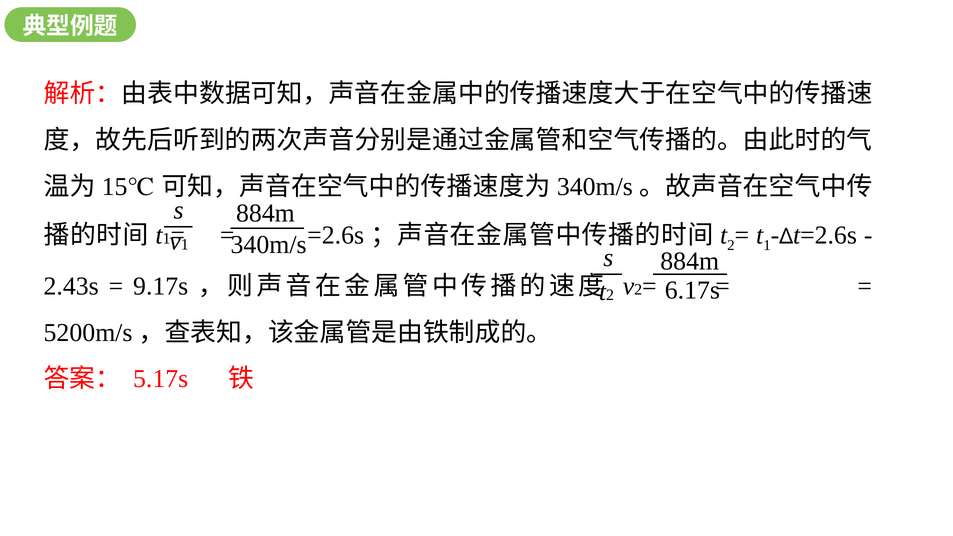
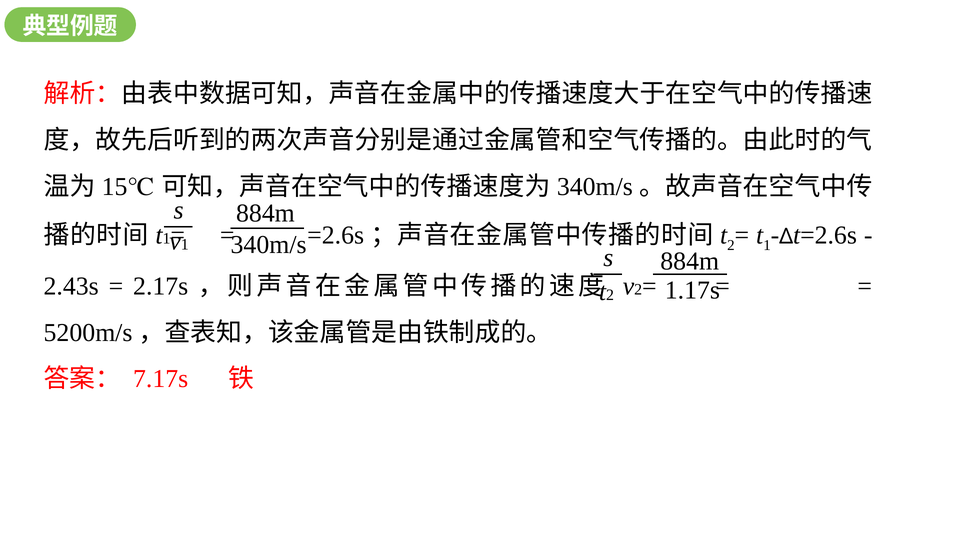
9.17s: 9.17s -> 2.17s (161, 286)
6.17s: 6.17s -> 1.17s (692, 290)
5.17s: 5.17s -> 7.17s (161, 379)
